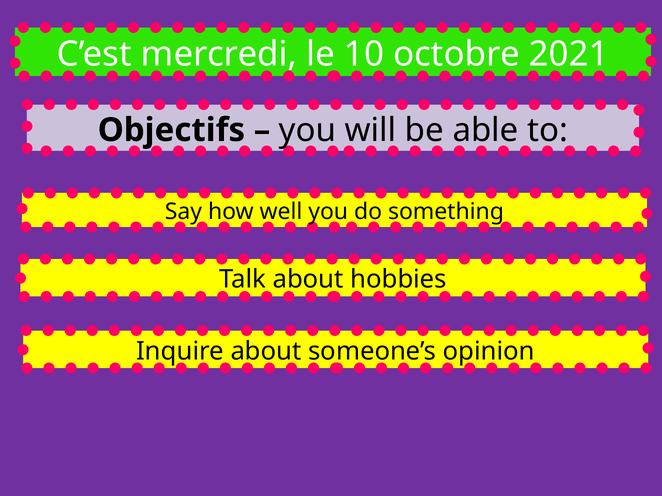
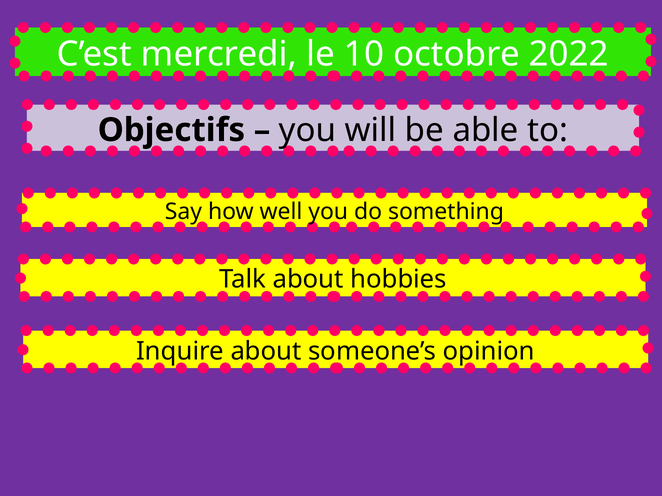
2021: 2021 -> 2022 (569, 54)
